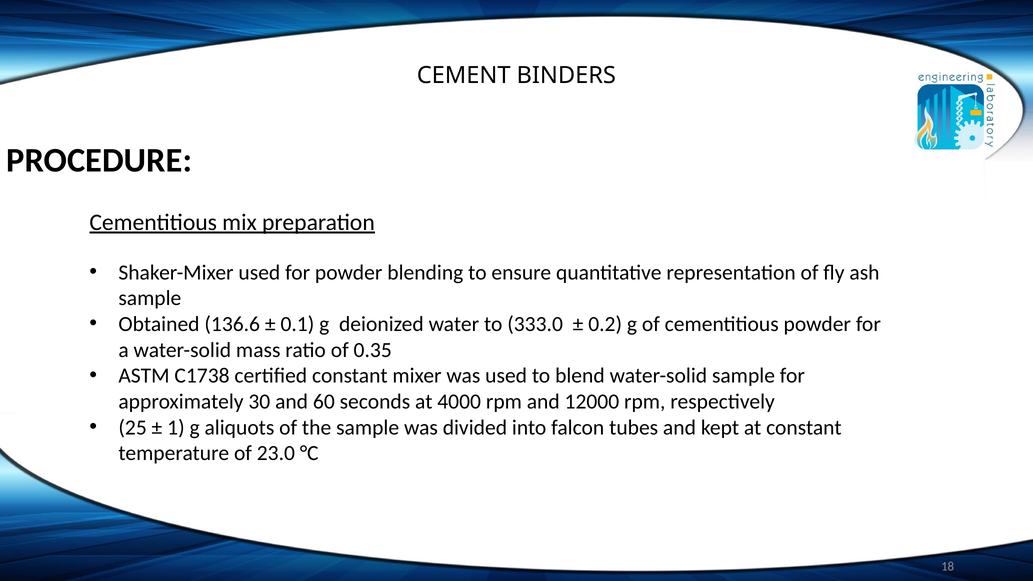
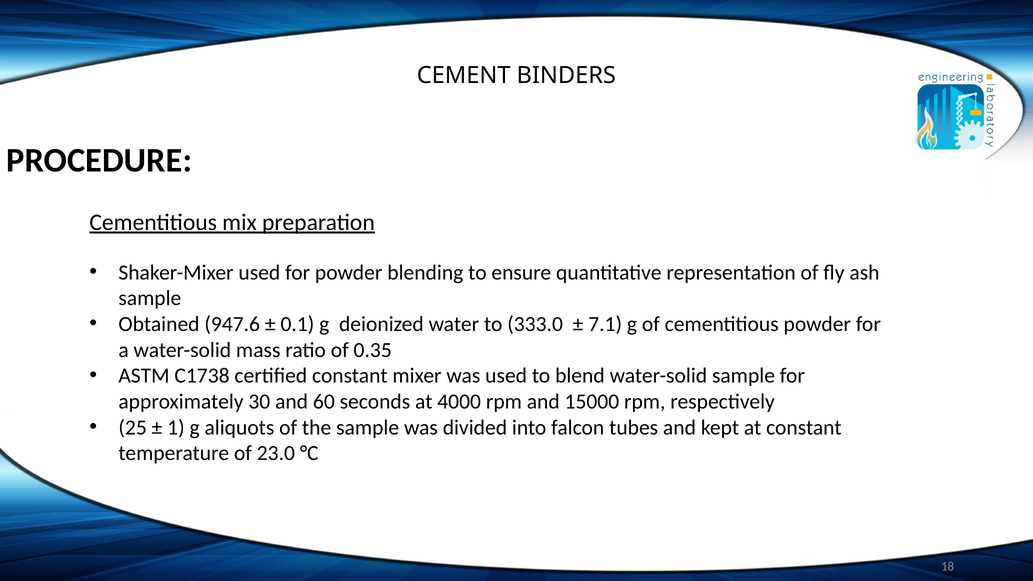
136.6: 136.6 -> 947.6 (232, 324)
0.2: 0.2 -> 7.1 (605, 324)
12000: 12000 -> 15000 (592, 402)
